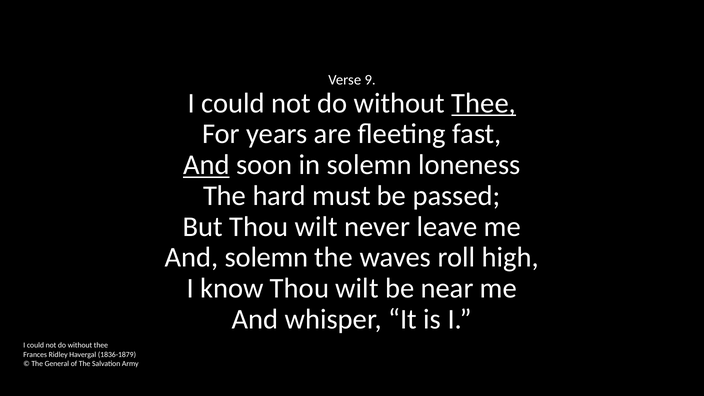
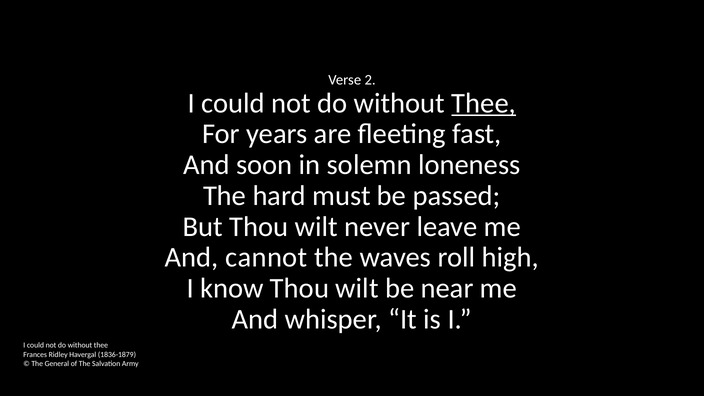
9: 9 -> 2 (370, 80)
And underline: present -> none (206, 165)
And solemn: solemn -> cannot (266, 258)
